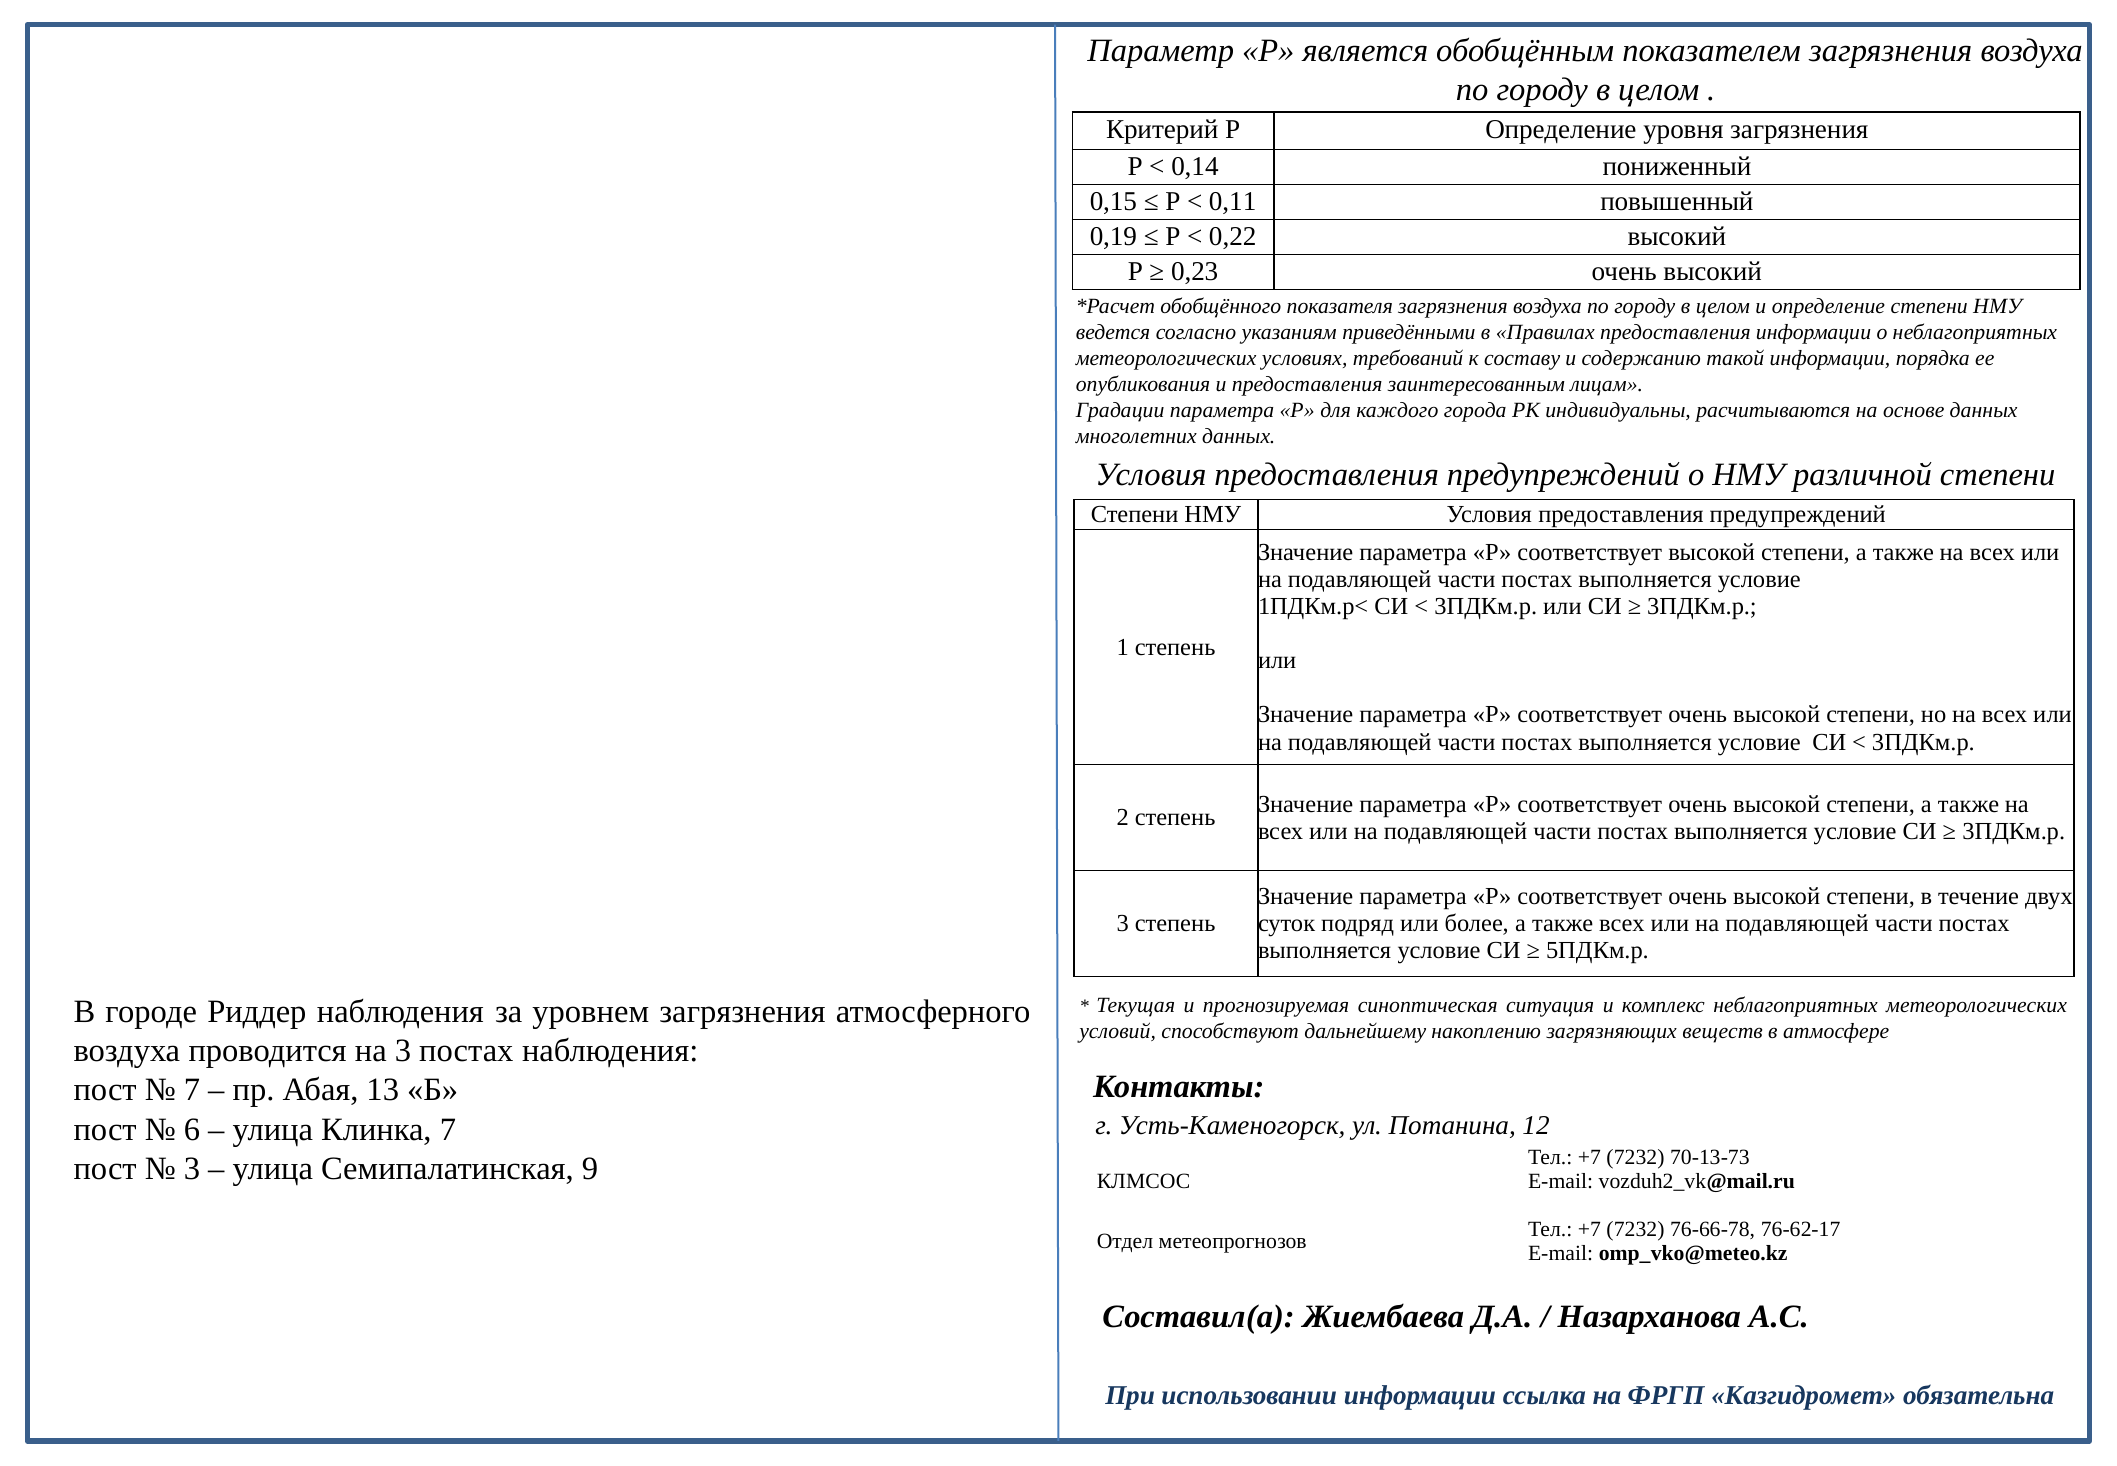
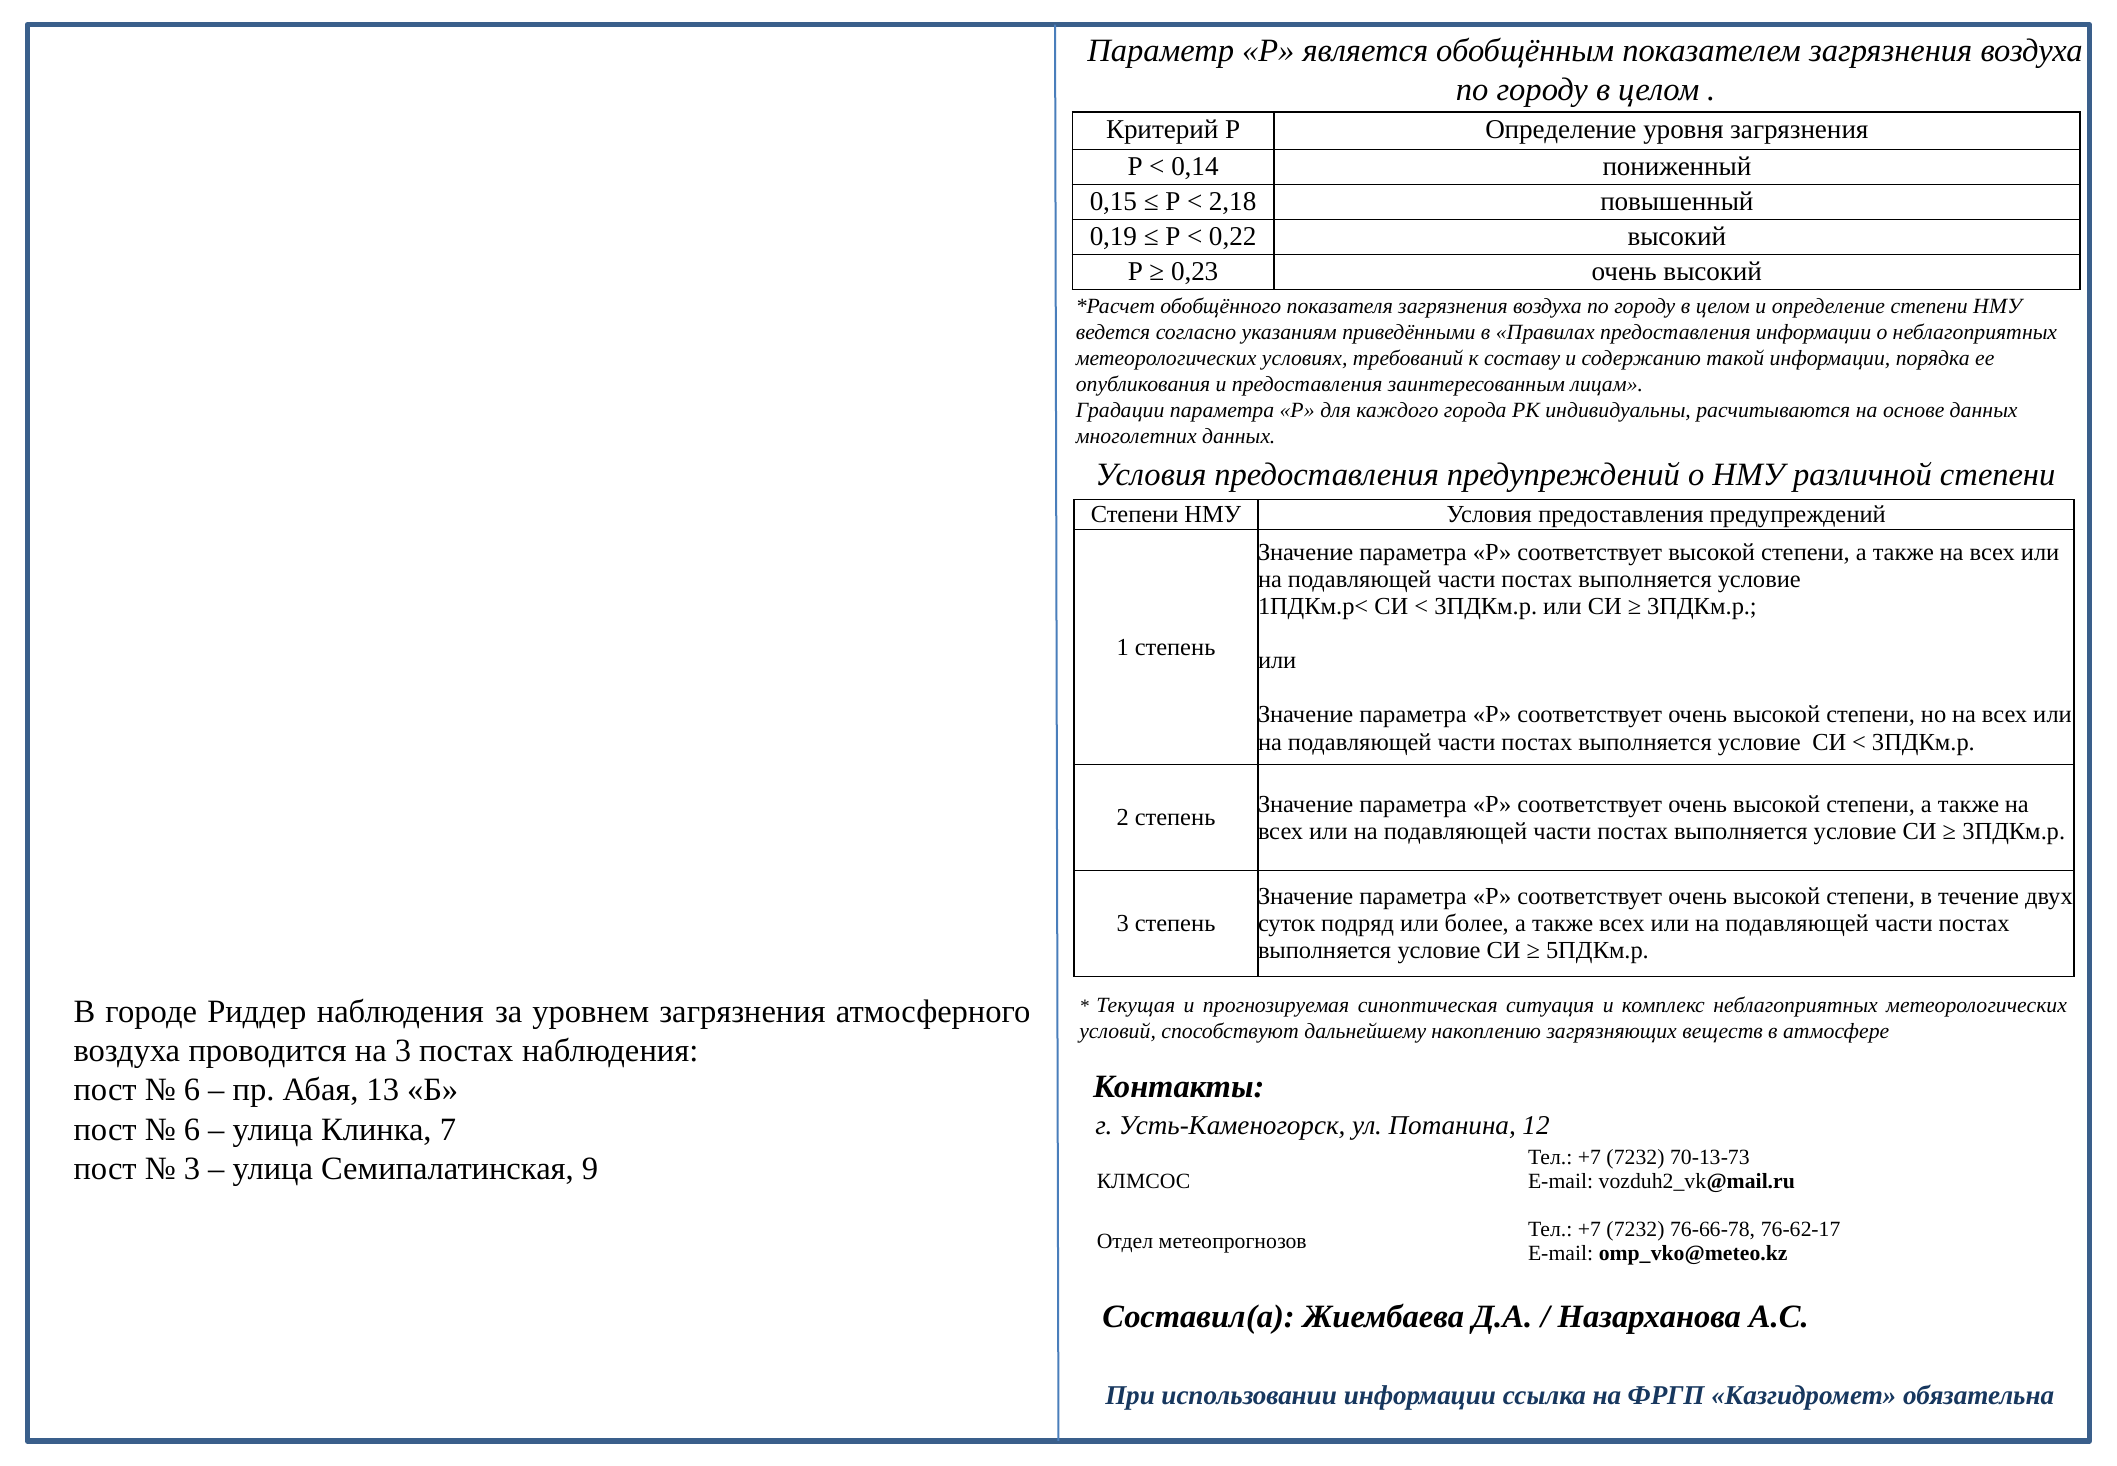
0,11: 0,11 -> 2,18 (1233, 202)
7: 7 -> 6 (192, 1090)
